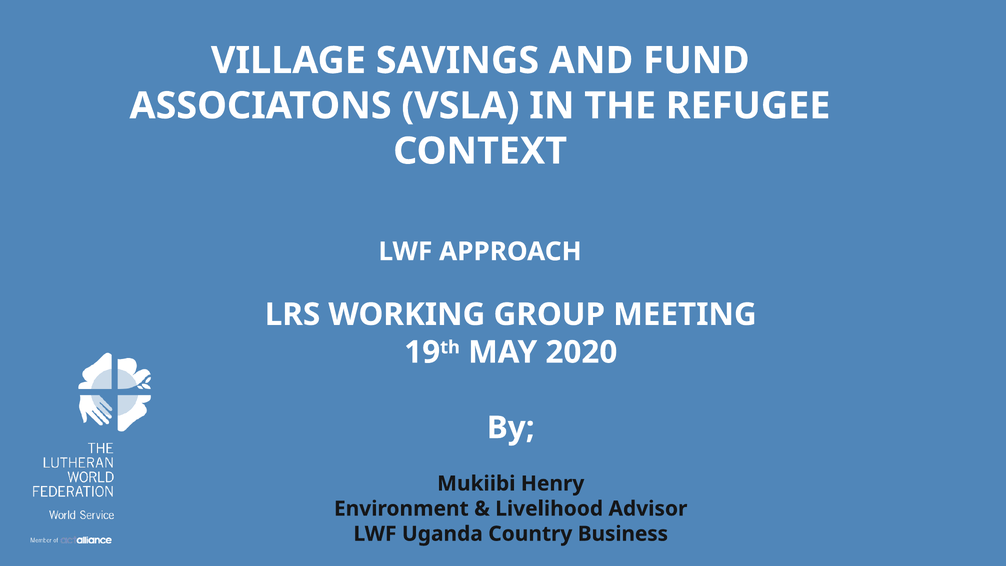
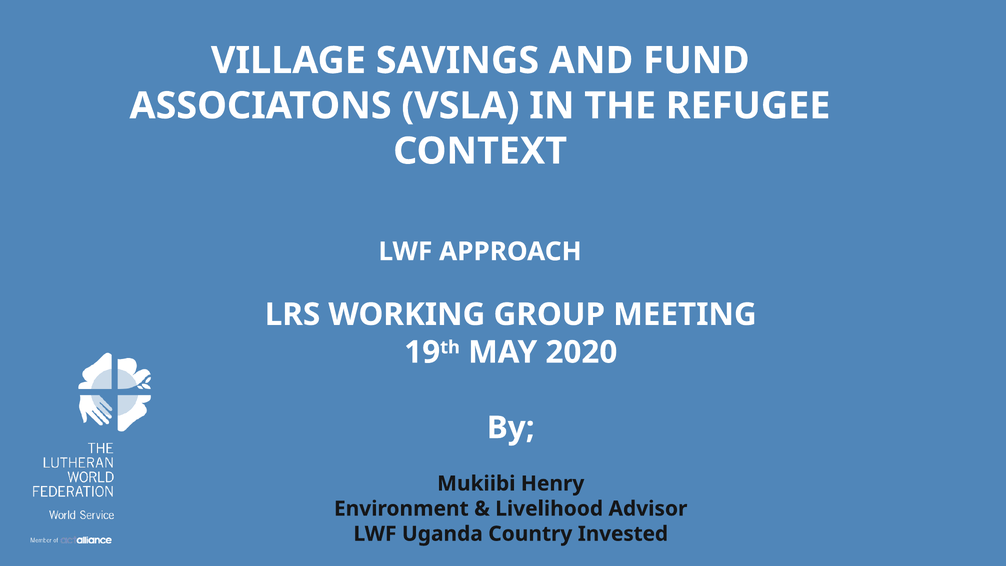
Business: Business -> Invested (623, 534)
